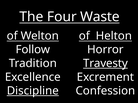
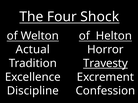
Waste: Waste -> Shock (100, 17)
Follow: Follow -> Actual (33, 50)
Discipline underline: present -> none (33, 91)
